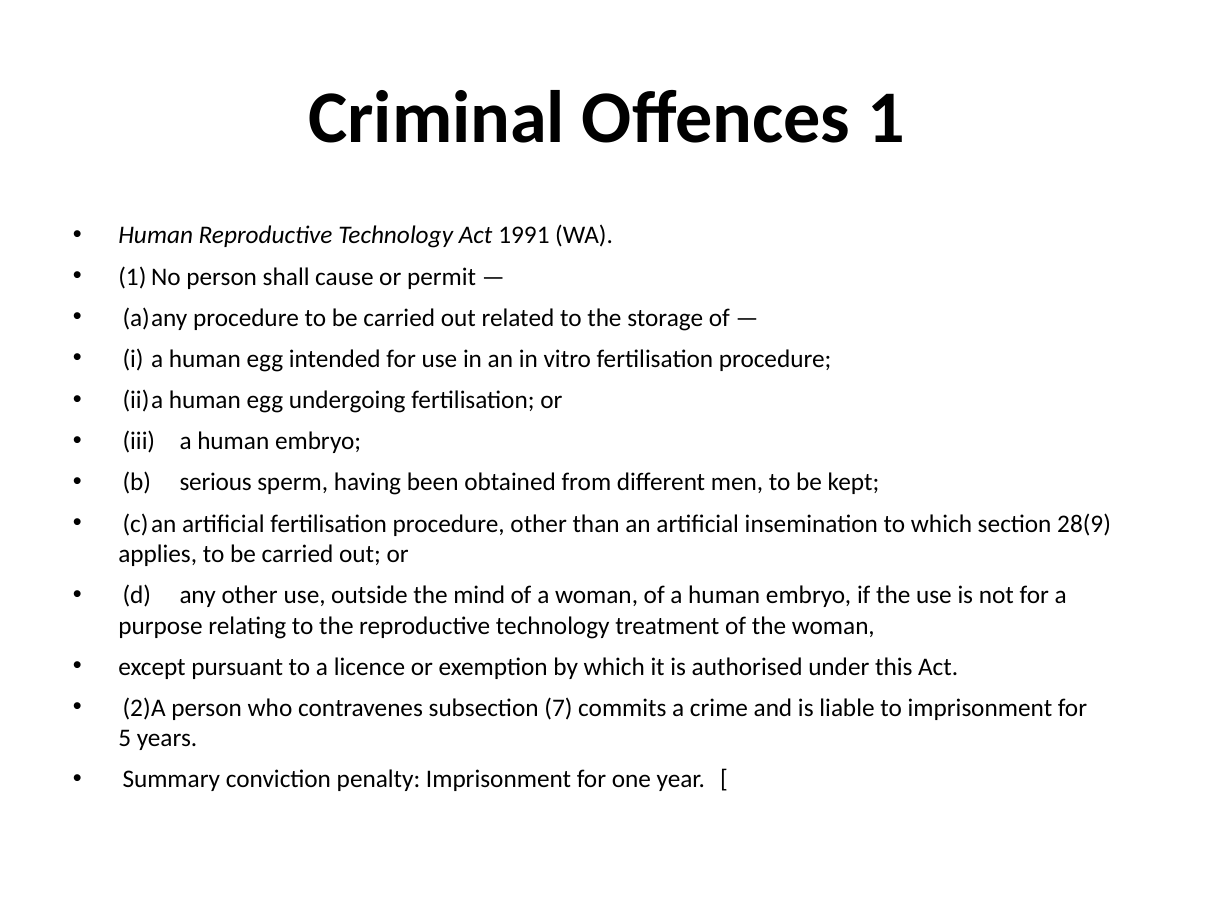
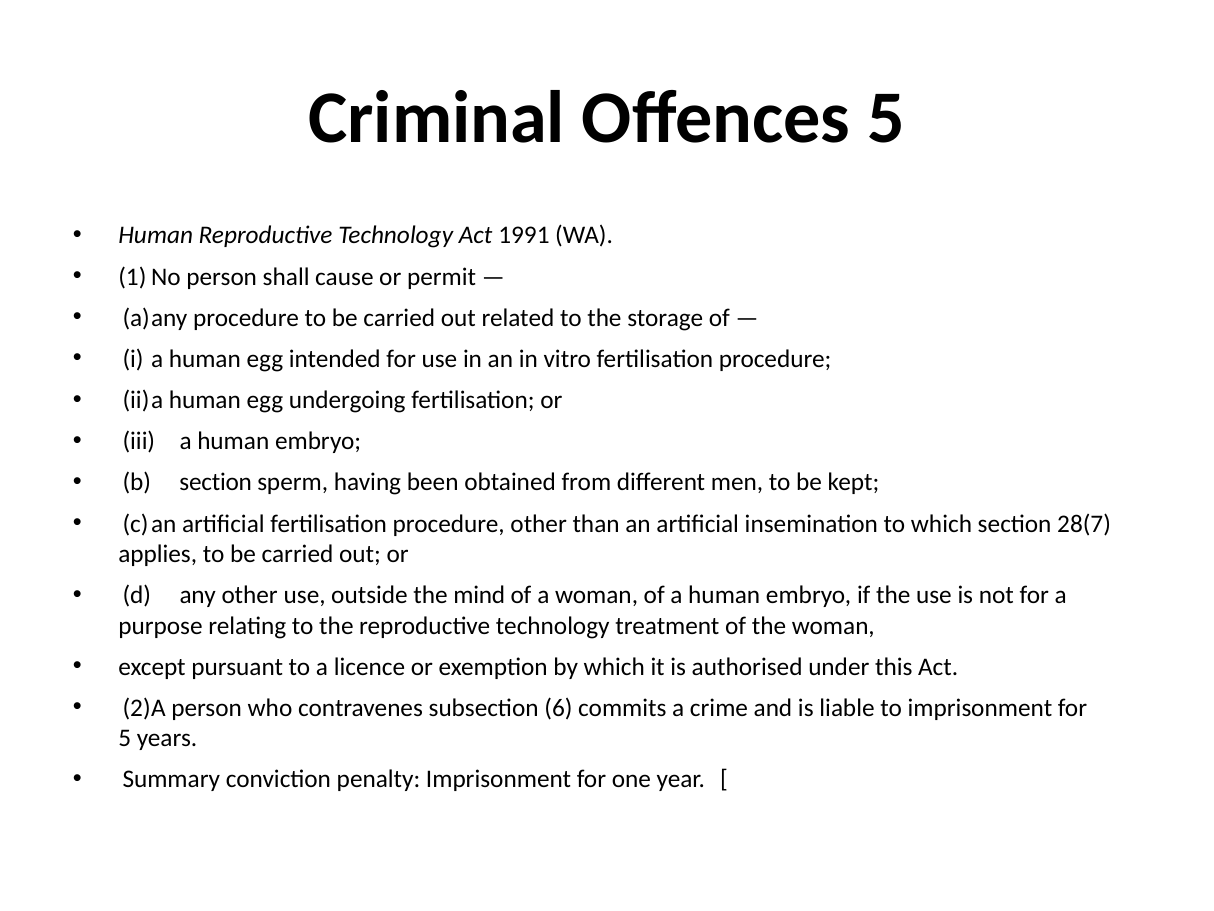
Offences 1: 1 -> 5 (886, 118)
b serious: serious -> section (216, 482)
28(9: 28(9 -> 28(7 (1084, 524)
7: 7 -> 6 (558, 708)
